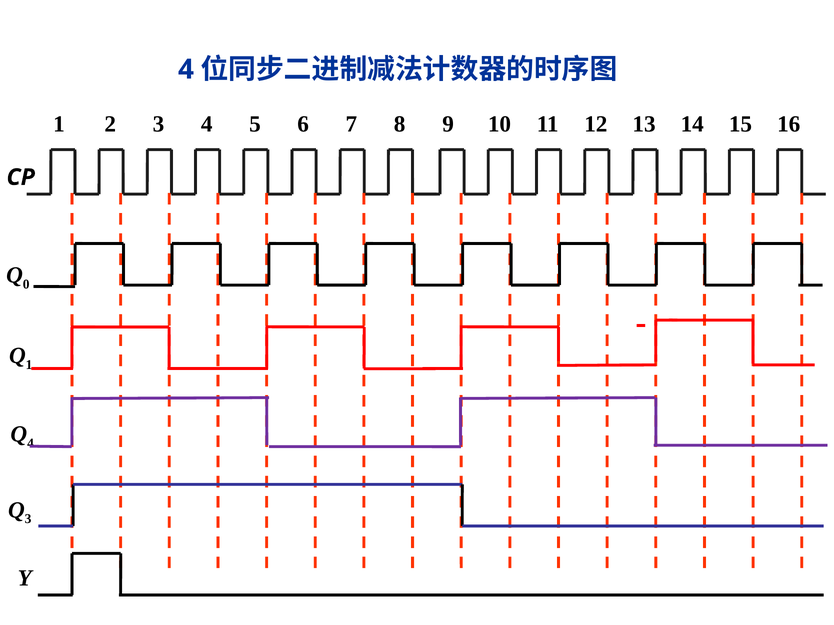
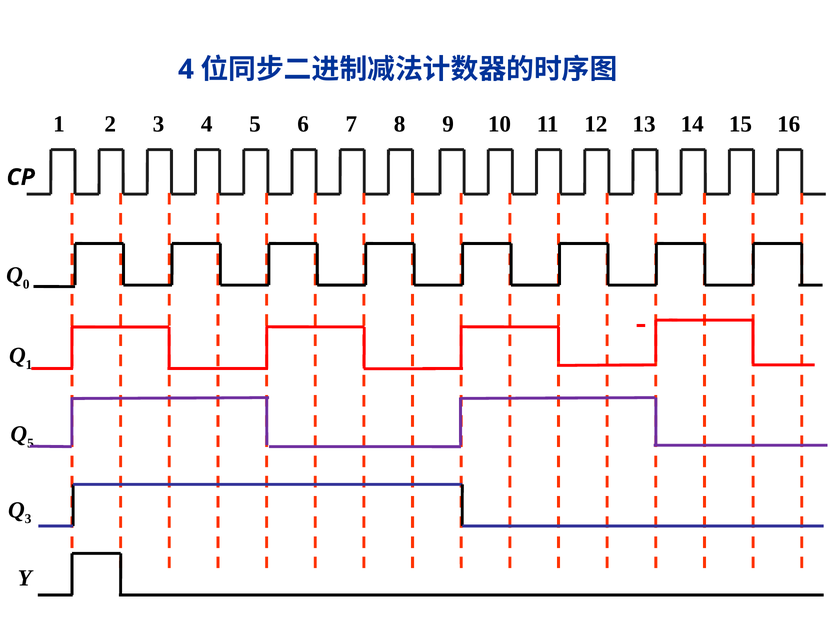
4: 4 -> 5 (31, 443)
